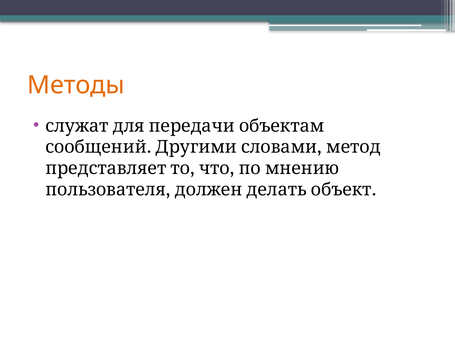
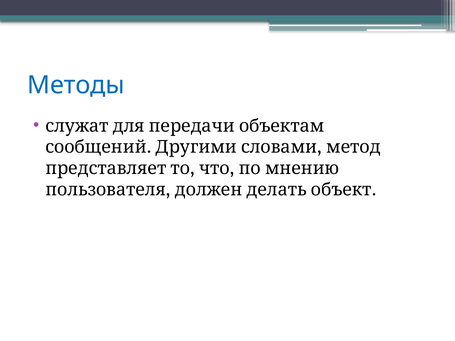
Методы colour: orange -> blue (76, 85)
